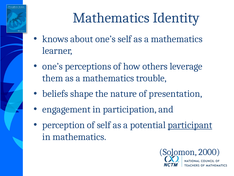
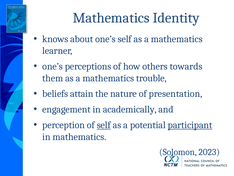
leverage: leverage -> towards (186, 66)
shape: shape -> attain (82, 93)
participation: participation -> academically (130, 109)
self underline: none -> present (104, 125)
2000: 2000 -> 2023 (209, 152)
